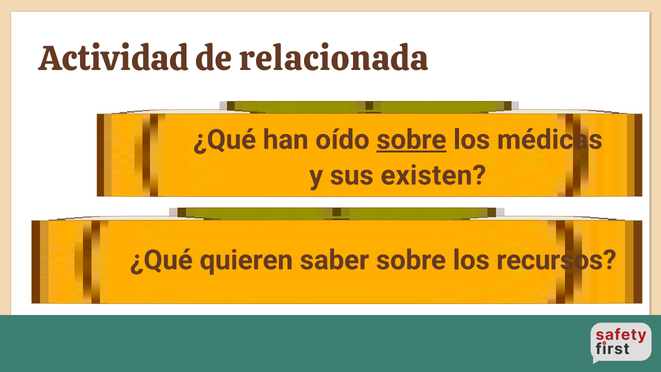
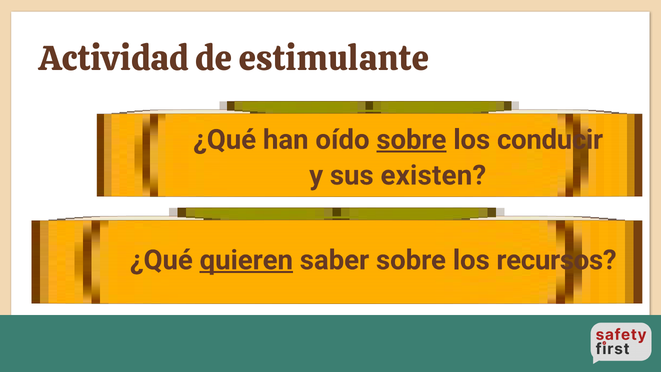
relacionada: relacionada -> estimulante (334, 59)
médicas: médicas -> conducir (550, 140)
quieren underline: none -> present (246, 260)
